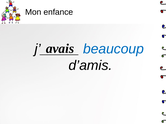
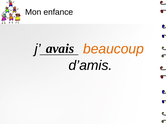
beaucoup colour: blue -> orange (113, 49)
